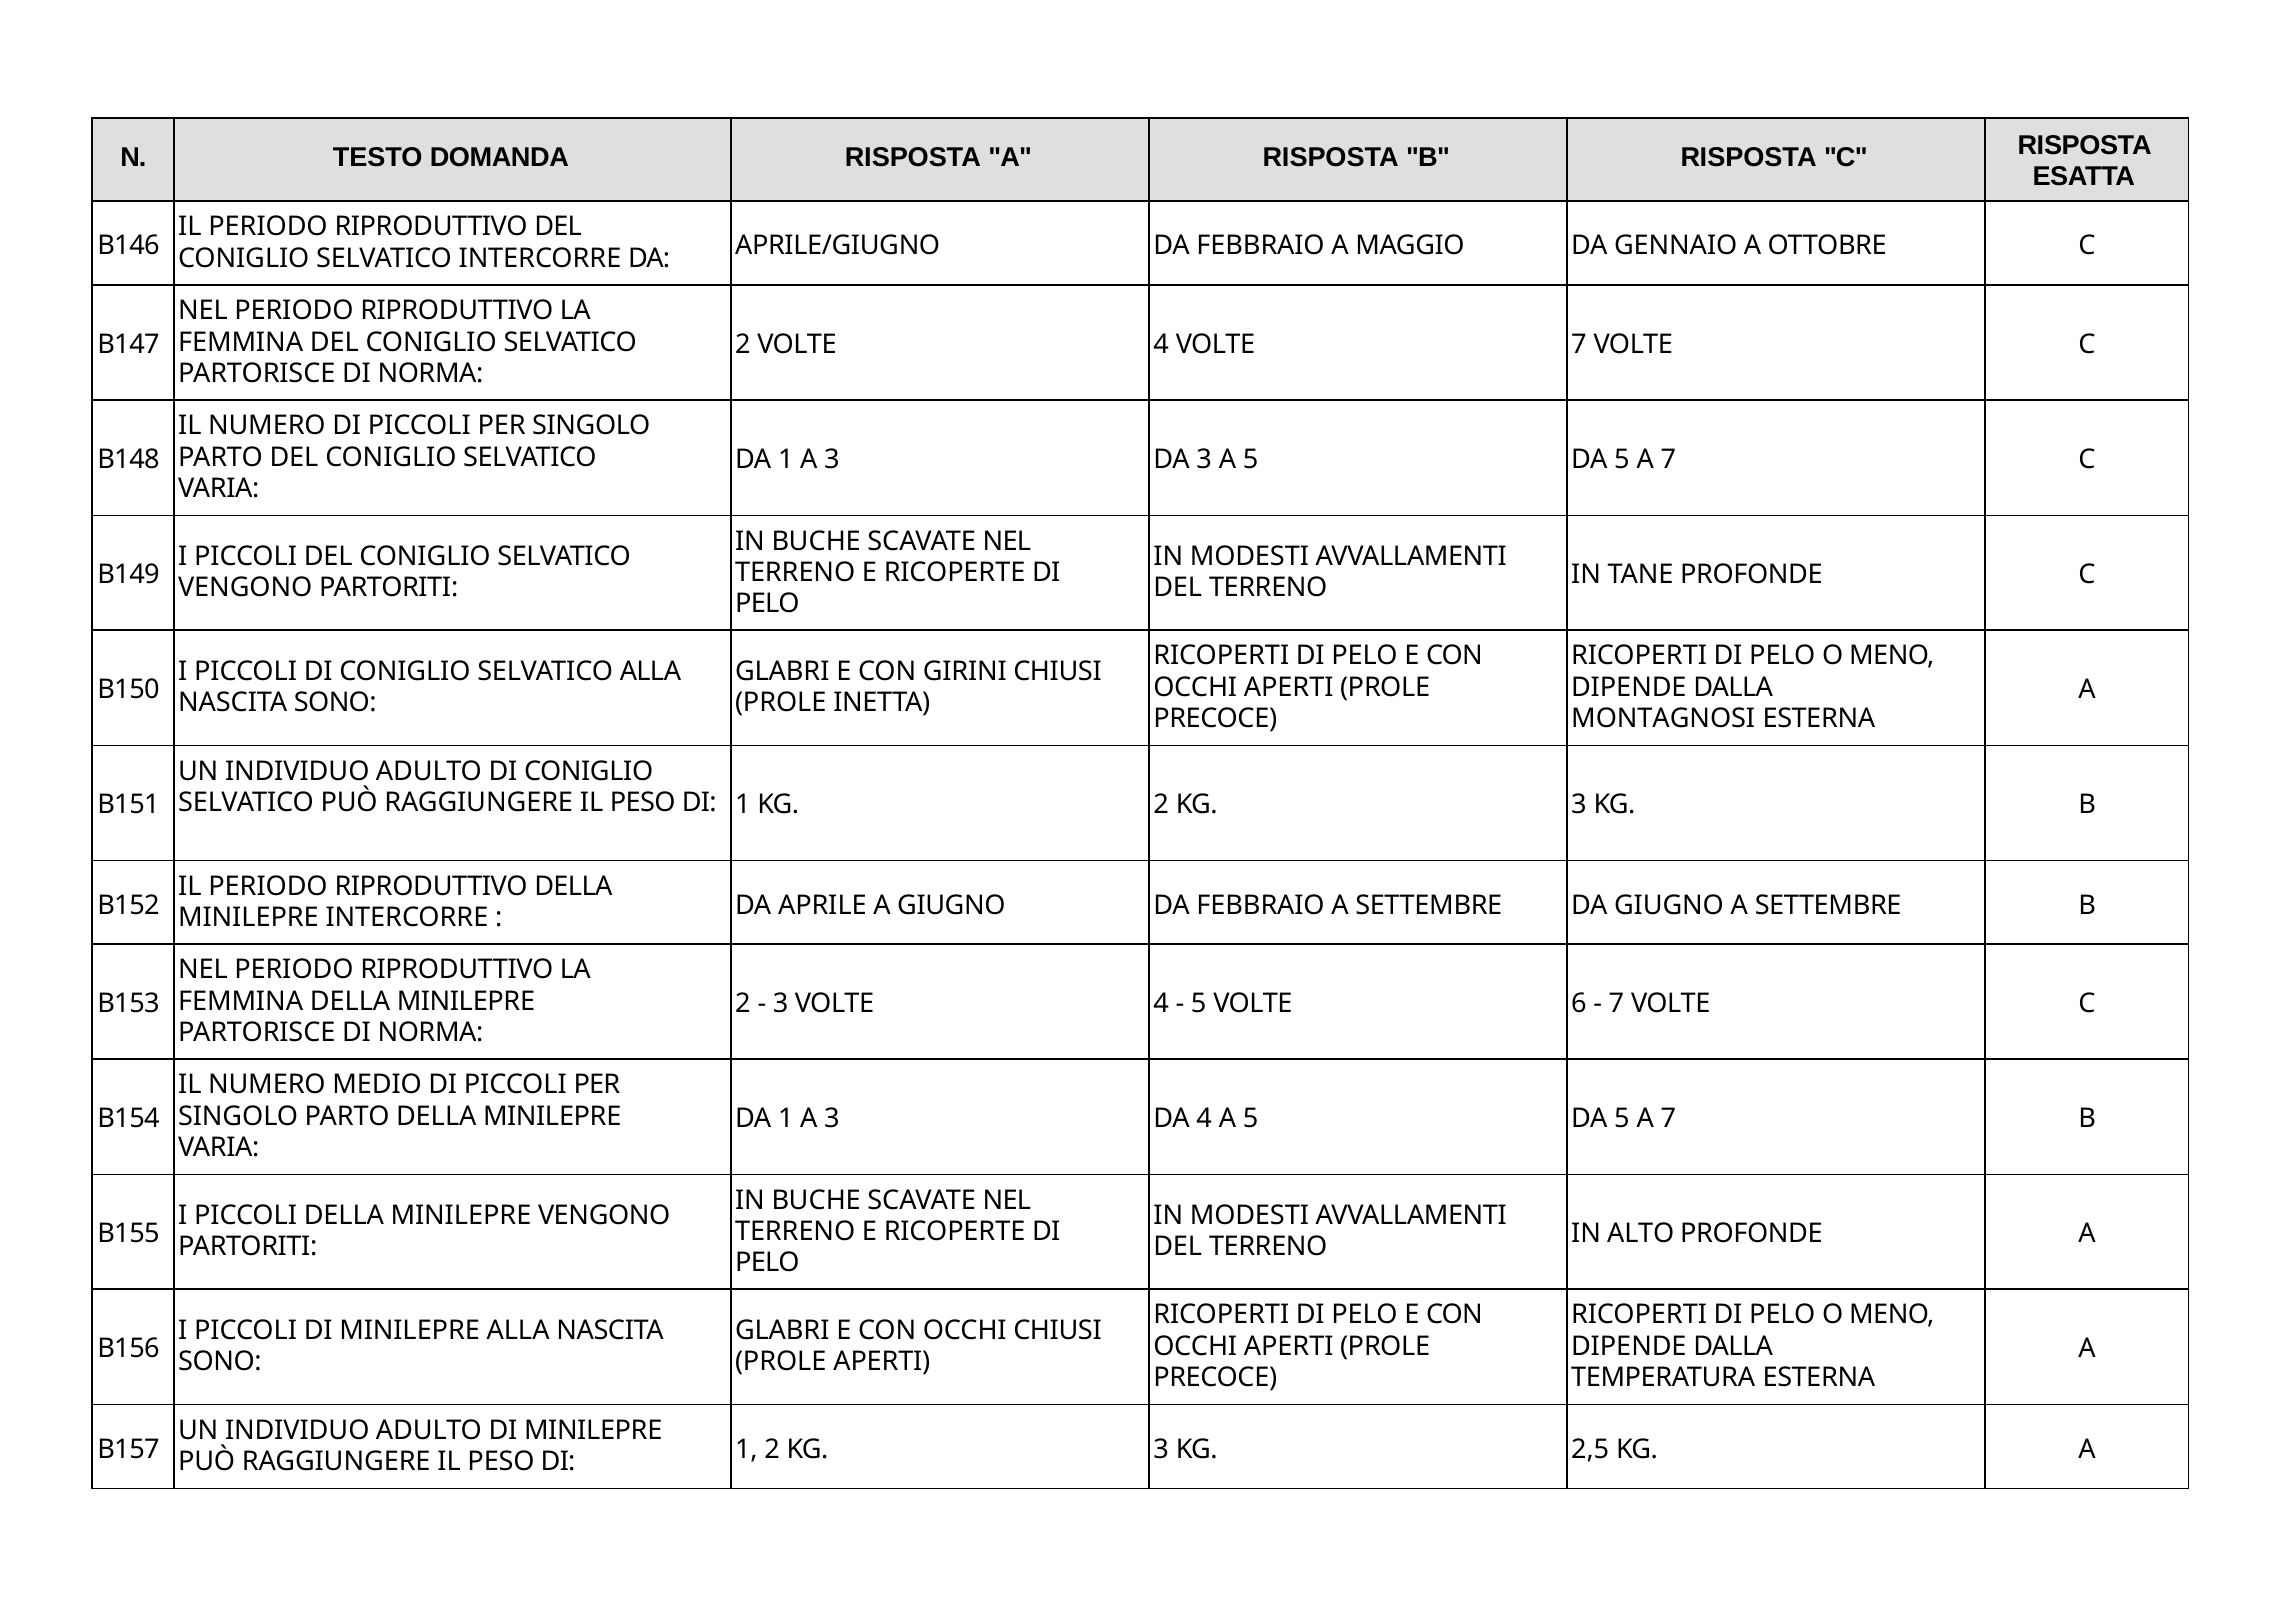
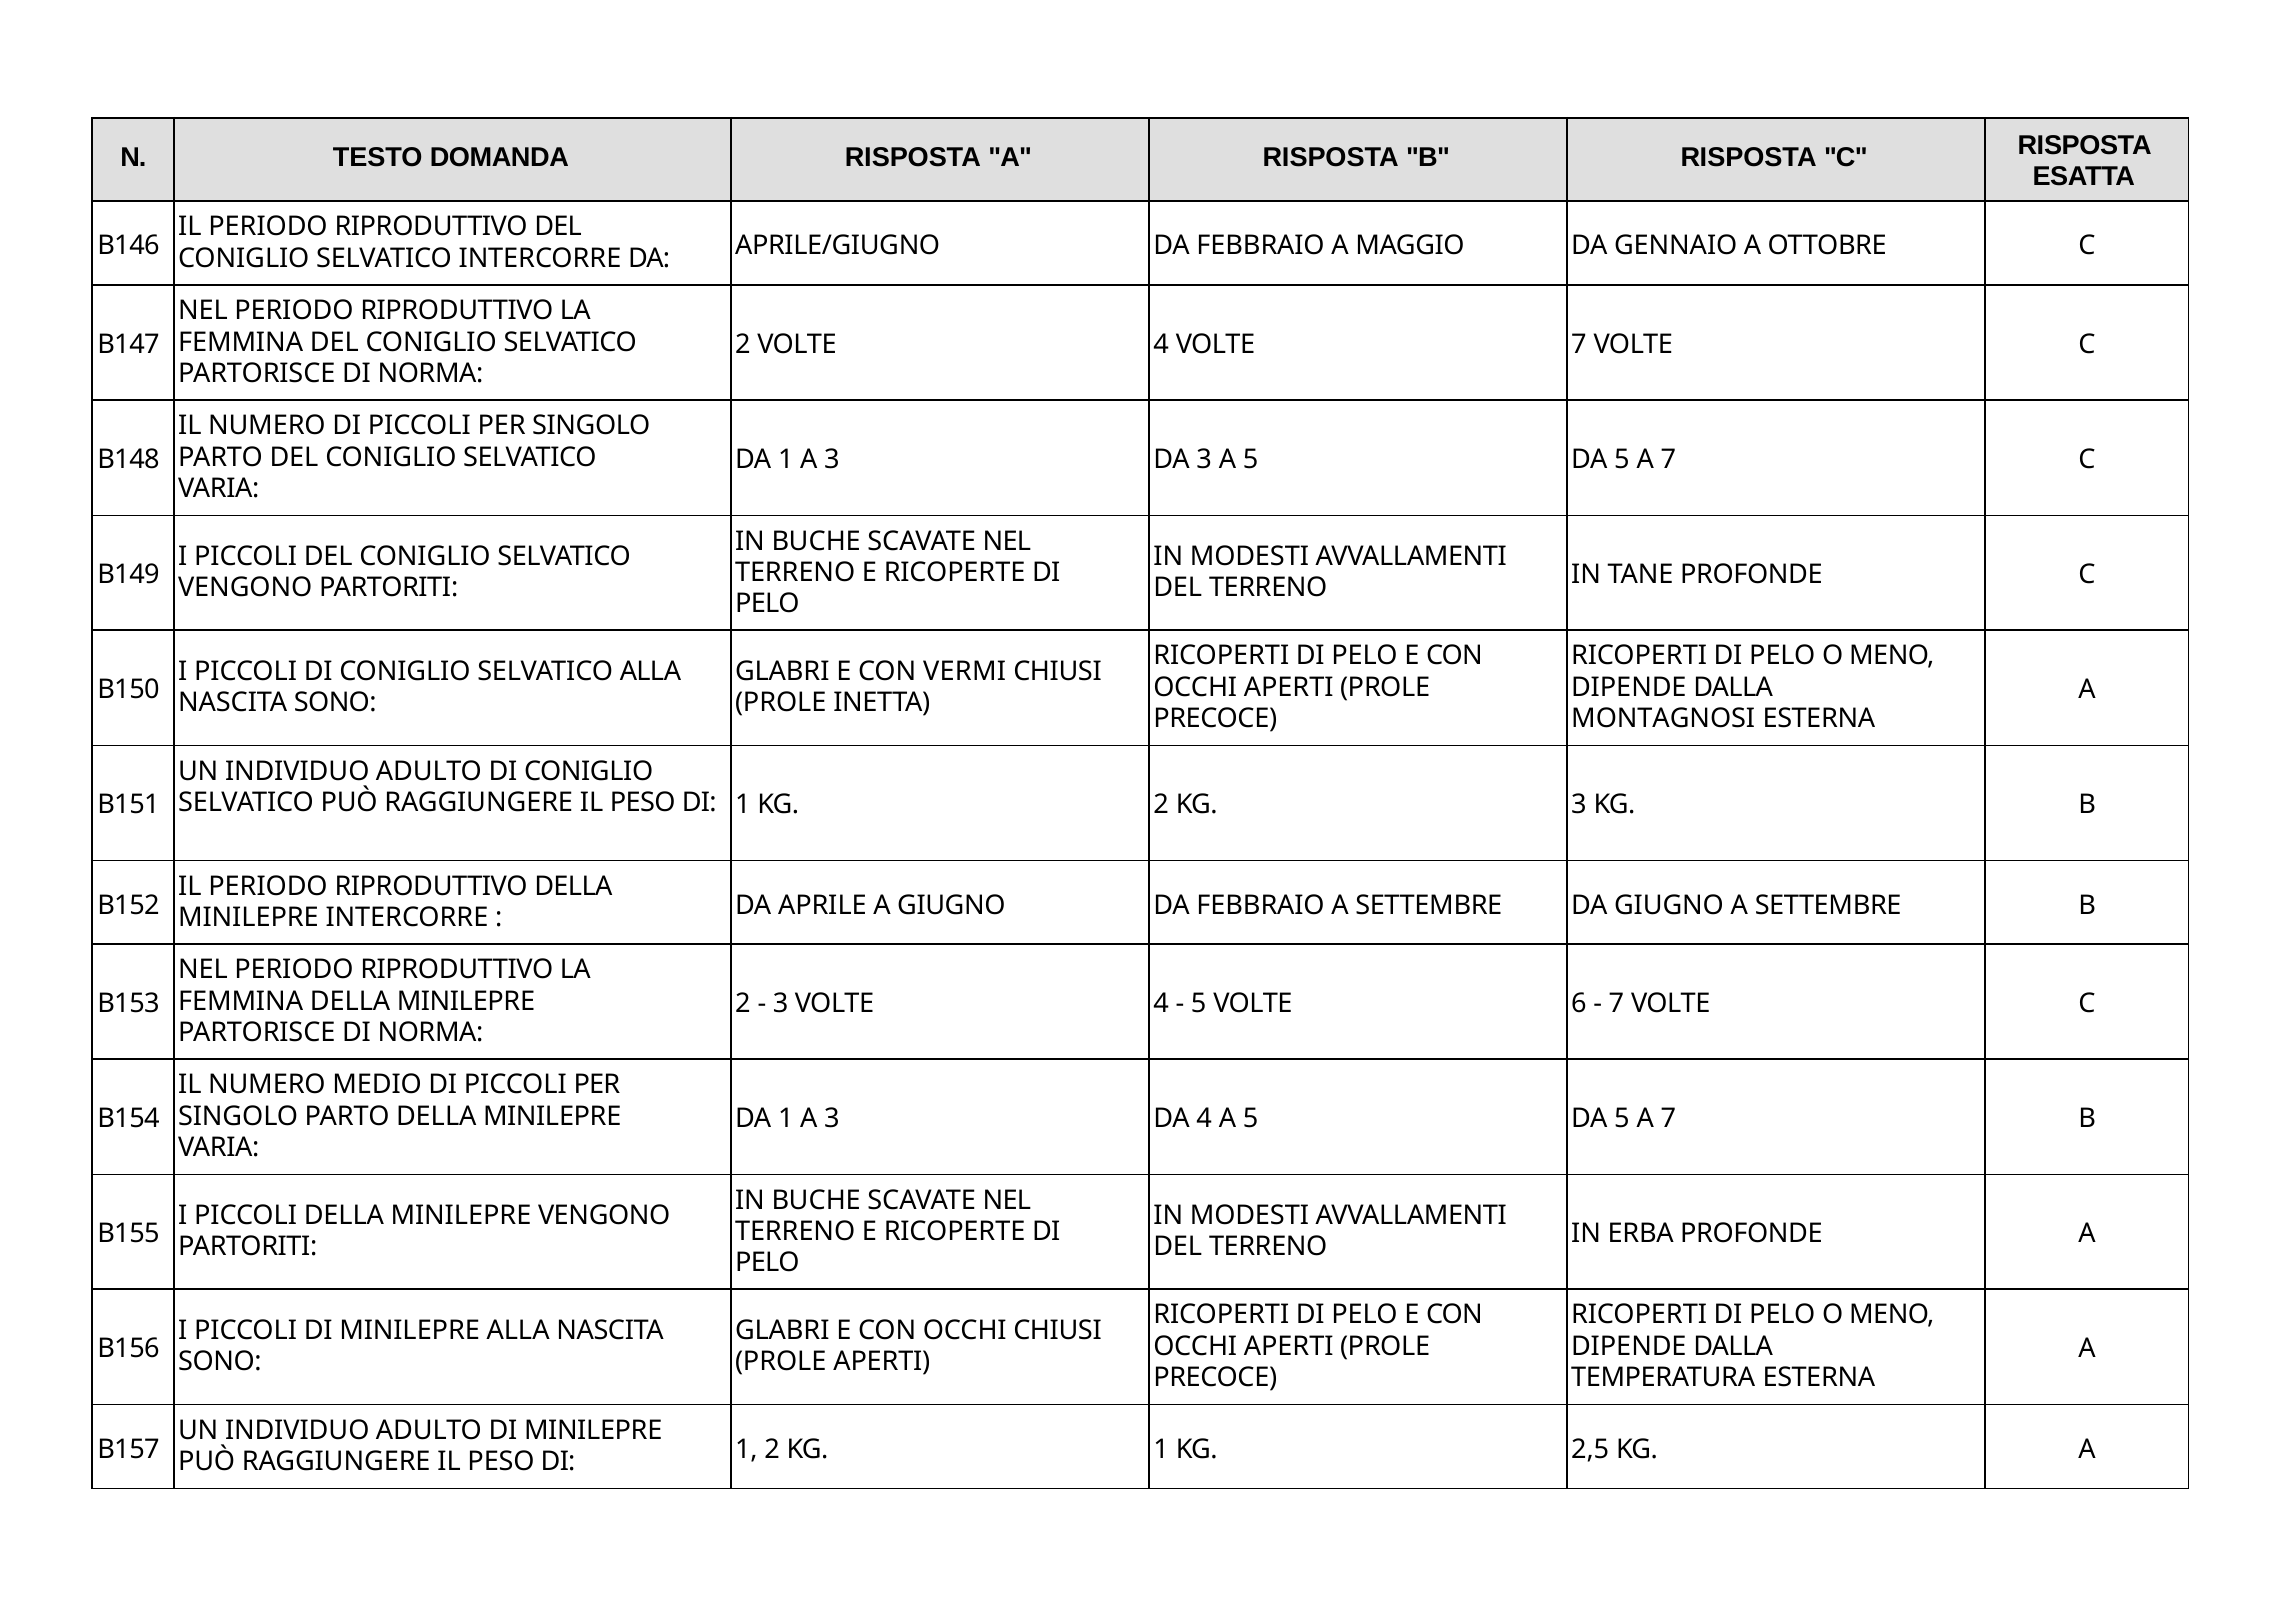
GIRINI: GIRINI -> VERMI (965, 672)
ALTO: ALTO -> ERBA (1641, 1233)
1 2 KG 3: 3 -> 1 (1161, 1449)
